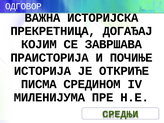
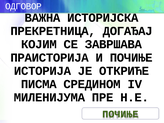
СРЕДЊИ: СРЕДЊИ -> ПОЧИЊЕ (120, 114)
